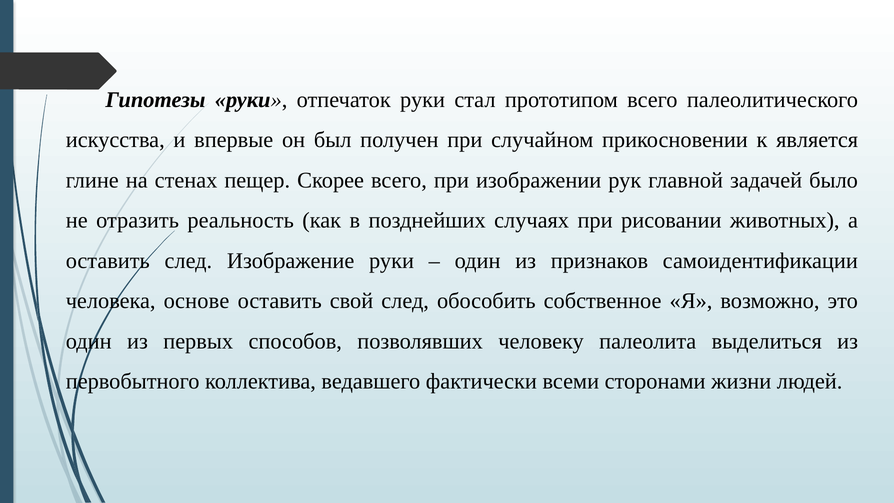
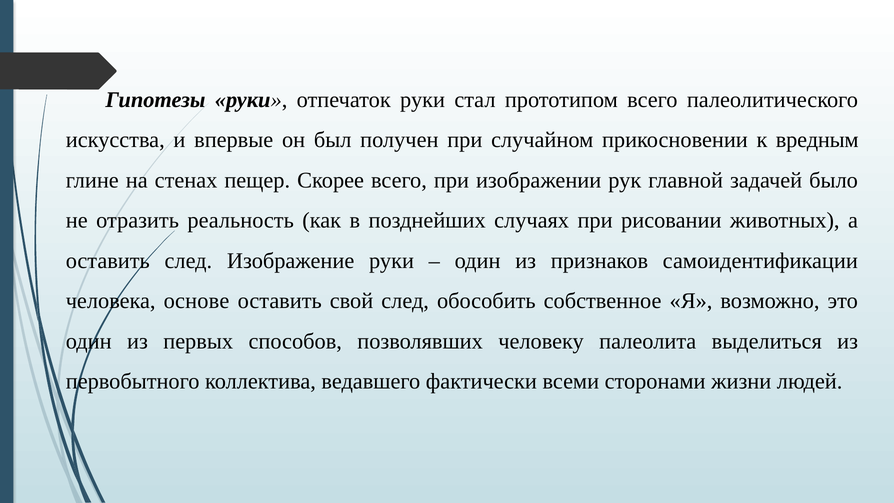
является: является -> вредным (817, 140)
